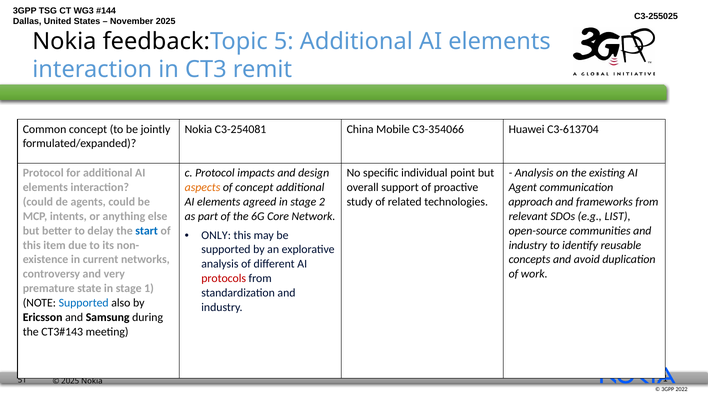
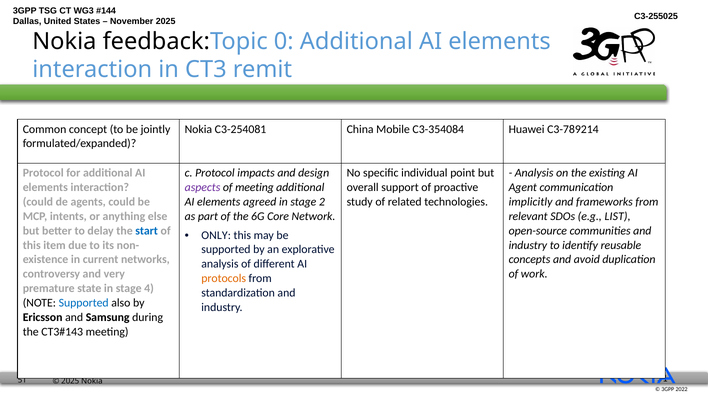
5: 5 -> 0 (284, 41)
C3-354066: C3-354066 -> C3-354084 (438, 129)
C3-613704: C3-613704 -> C3-789214 (573, 129)
aspects colour: orange -> purple (203, 188)
of concept: concept -> meeting (254, 188)
approach: approach -> implicitly (531, 202)
protocols colour: red -> orange (224, 279)
1: 1 -> 4 (149, 289)
